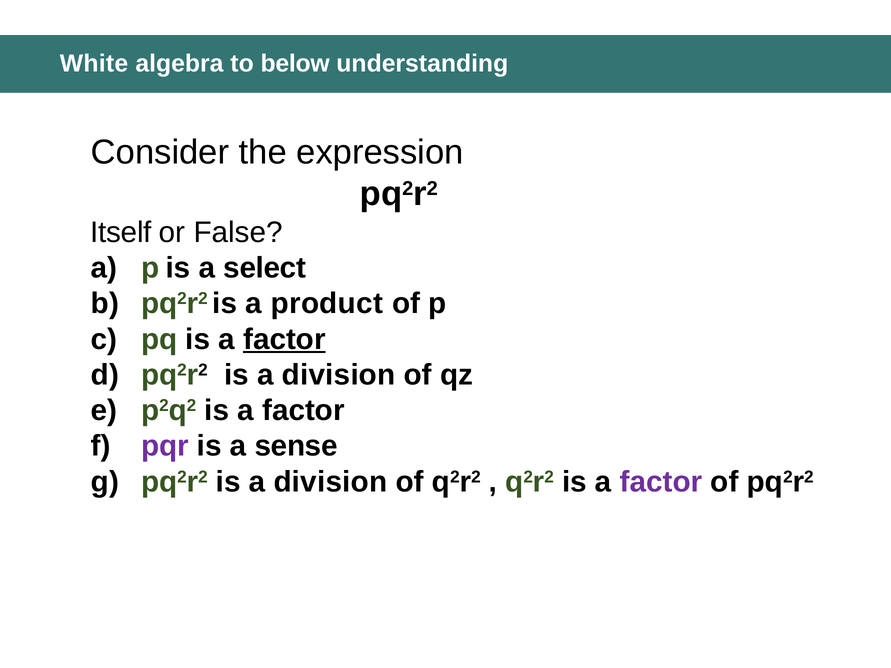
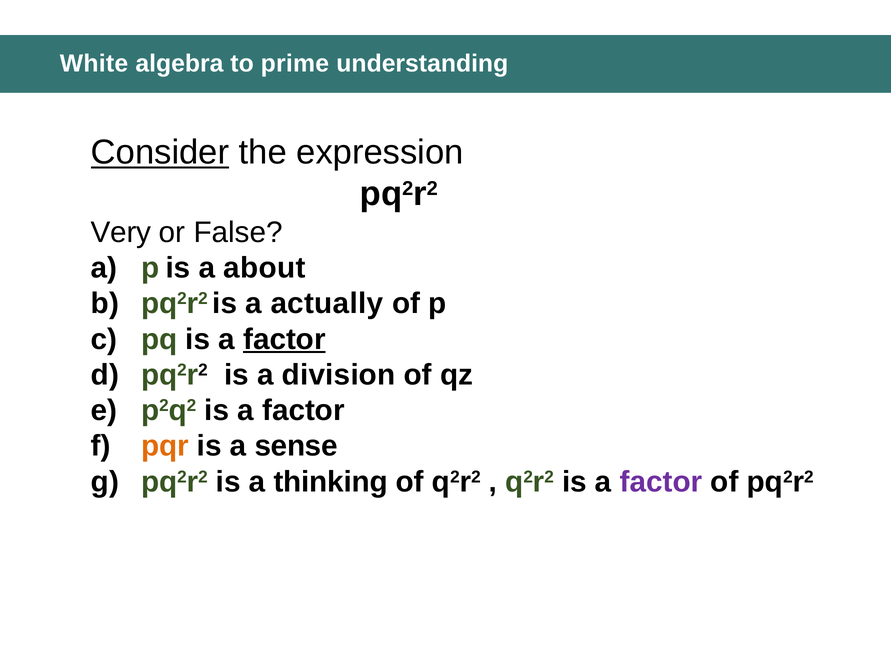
below: below -> prime (295, 63)
Consider underline: none -> present (160, 153)
Itself: Itself -> Very (121, 232)
select: select -> about (264, 268)
product: product -> actually (327, 304)
pqr colour: purple -> orange (165, 446)
division: division -> thinking (331, 482)
